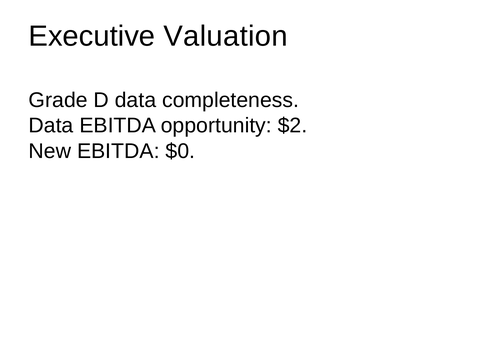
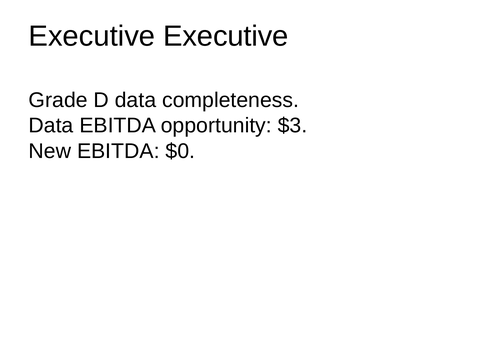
Executive Valuation: Valuation -> Executive (226, 36)
$2: $2 -> $3 (293, 126)
